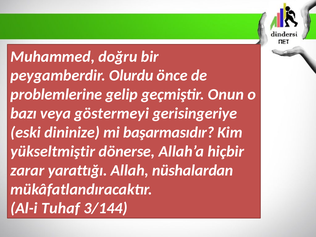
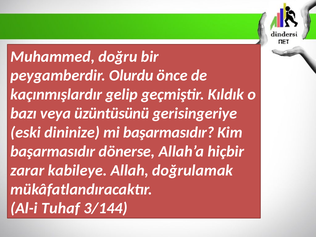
problemlerine: problemlerine -> kaçınmışlardır (56, 94)
Onun: Onun -> Kıldık (226, 94)
göstermeyi: göstermeyi -> üzüntüsünü (112, 113)
yükseltmiştir: yükseltmiştir -> başarmasıdır (53, 151)
yarattığı: yarattığı -> kabileye (77, 170)
nüshalardan: nüshalardan -> doğrulamak (193, 170)
